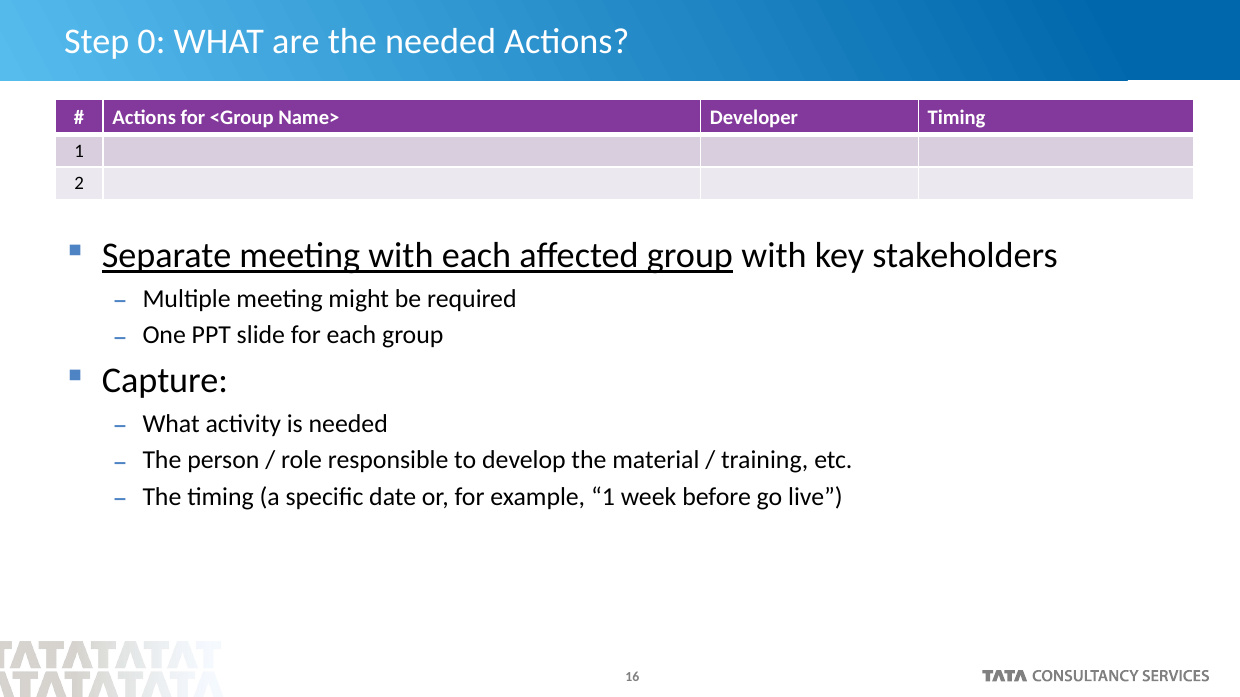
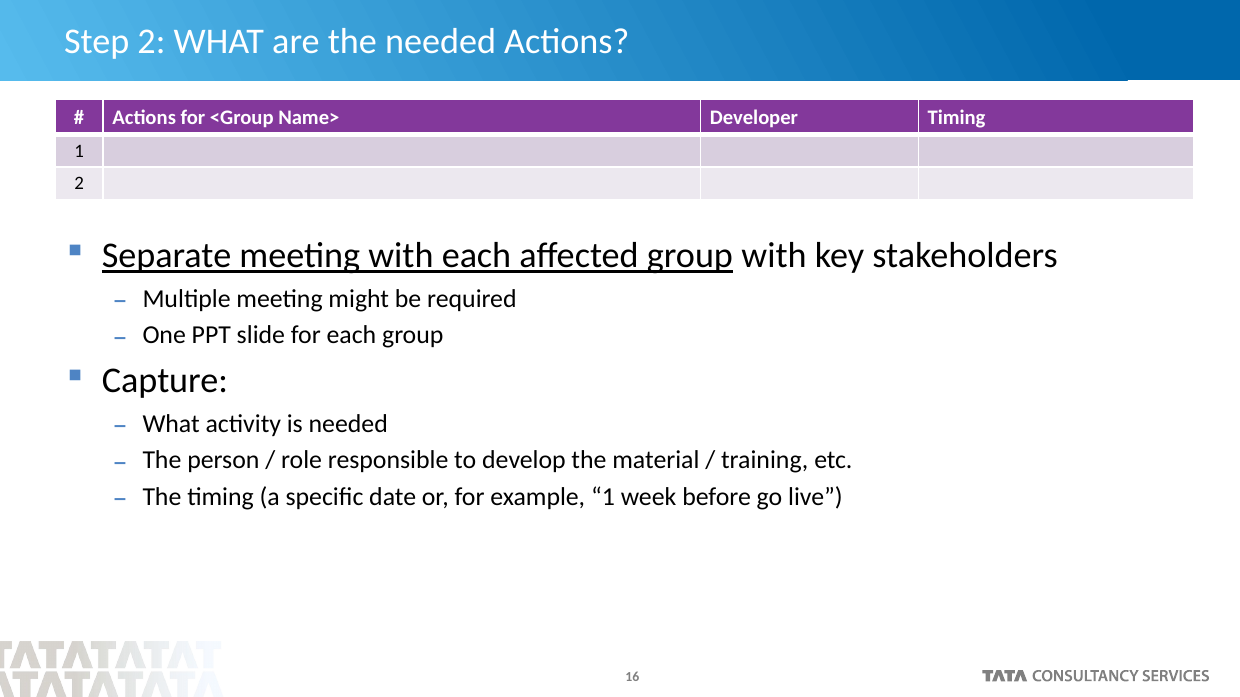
Step 0: 0 -> 2 (151, 41)
